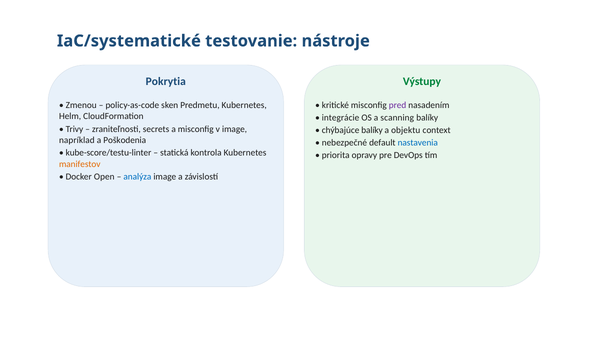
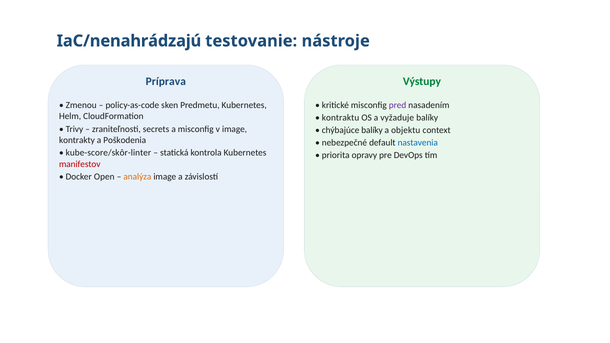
IaC/systematické: IaC/systematické -> IaC/nenahrádzajú (129, 41)
Pokrytia: Pokrytia -> Príprava (166, 82)
integrácie: integrácie -> kontraktu (341, 118)
scanning: scanning -> vyžaduje (397, 118)
napríklad: napríklad -> kontrakty (77, 140)
kube-score/testu-linter: kube-score/testu-linter -> kube-score/skôr-linter (108, 153)
manifestov colour: orange -> red (80, 164)
analýza colour: blue -> orange (137, 177)
